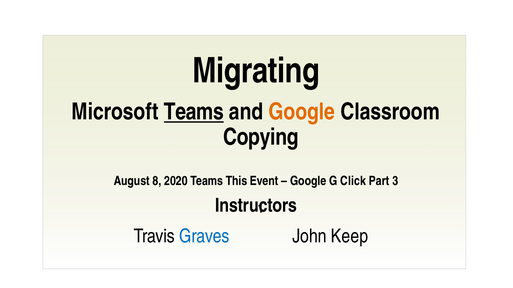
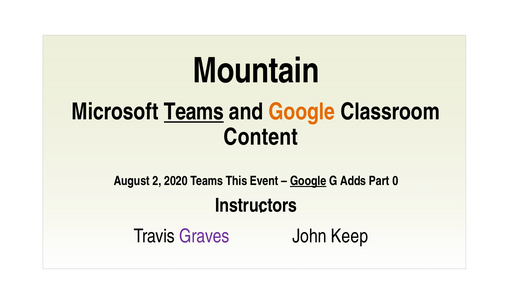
Migrating: Migrating -> Mountain (256, 71)
Copying: Copying -> Content (261, 138)
8: 8 -> 2 (157, 181)
Google underline: none -> present (308, 181)
Click: Click -> Adds (353, 181)
3: 3 -> 0 (395, 181)
Graves colour: blue -> purple (204, 237)
